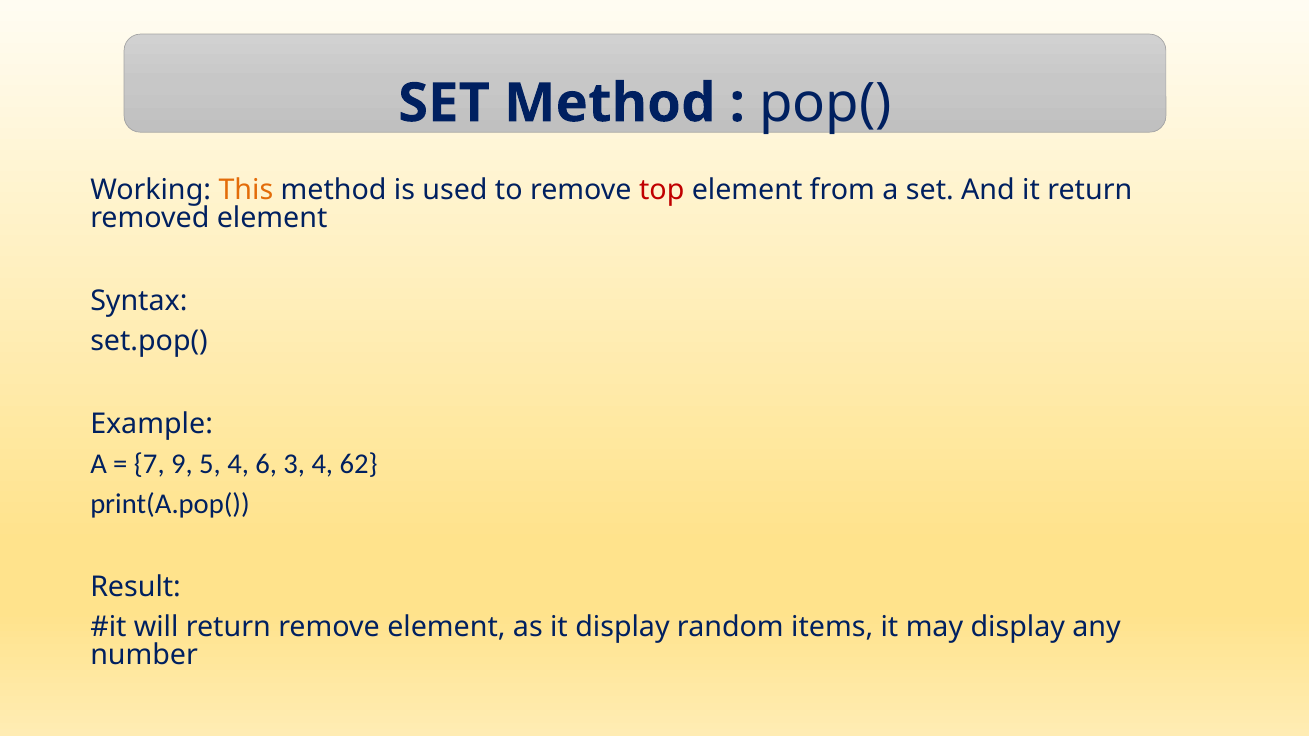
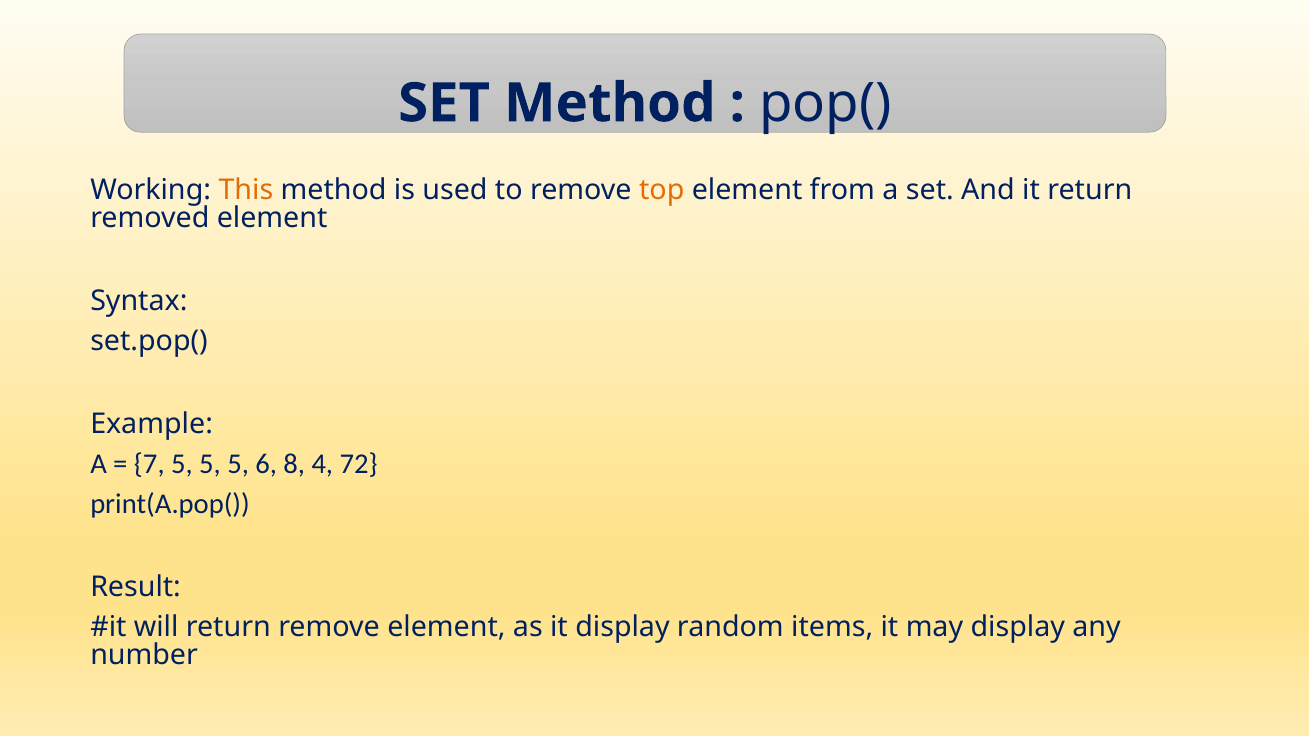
top colour: red -> orange (662, 190)
7 9: 9 -> 5 (182, 464)
4: 4 -> 5 (238, 464)
3: 3 -> 8 (294, 464)
62: 62 -> 72 (359, 464)
